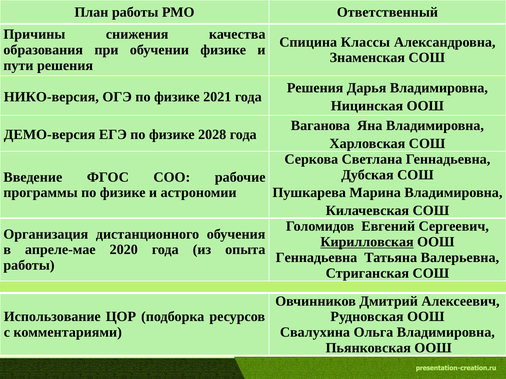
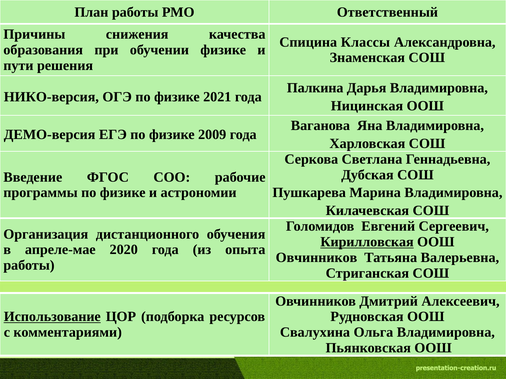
Решения: Решения -> Палкина (315, 88)
2028: 2028 -> 2009 (212, 135)
Геннадьевна: Геннадьевна -> Овчинников (316, 258)
Использование underline: none -> present (52, 317)
